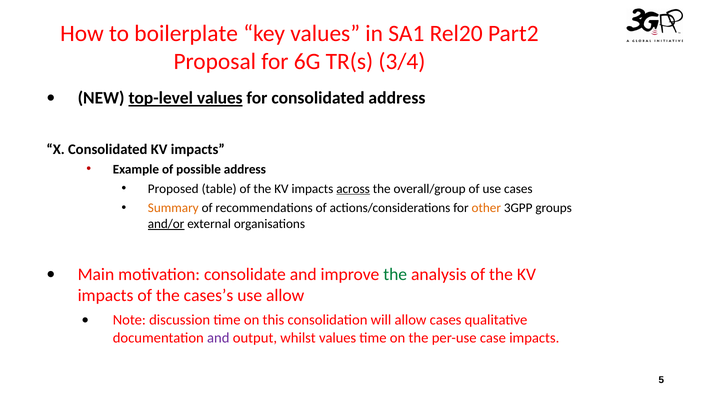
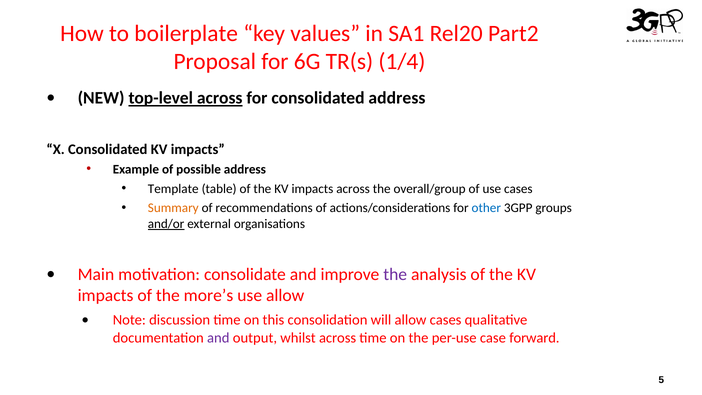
3/4: 3/4 -> 1/4 (402, 62)
top-level values: values -> across (220, 98)
Proposed: Proposed -> Template (173, 189)
across underline: present -> none (353, 189)
other colour: orange -> blue (486, 208)
the colour: green -> purple (395, 274)
cases’s: cases’s -> more’s (209, 295)
whilst values: values -> across (338, 338)
case impacts: impacts -> forward (534, 338)
